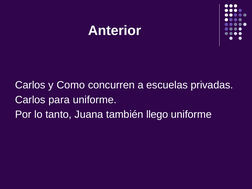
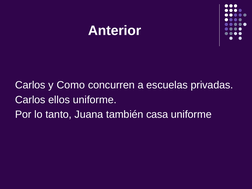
para: para -> ellos (59, 100)
llego: llego -> casa (157, 114)
